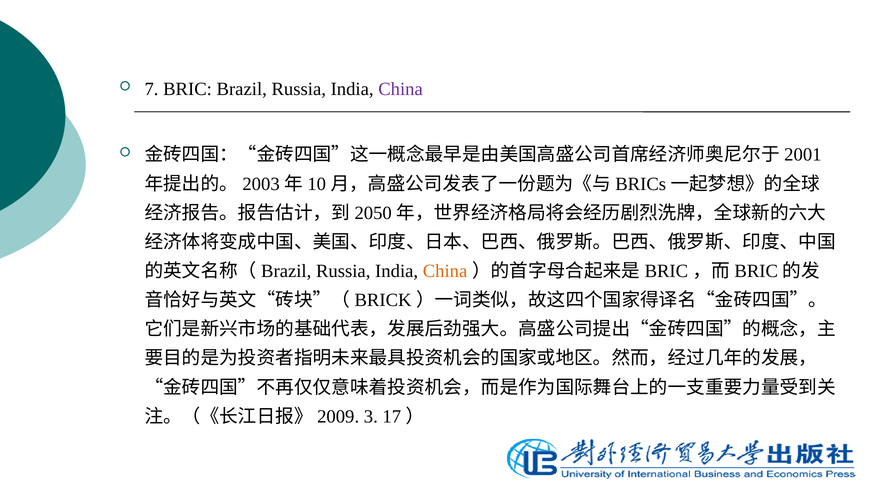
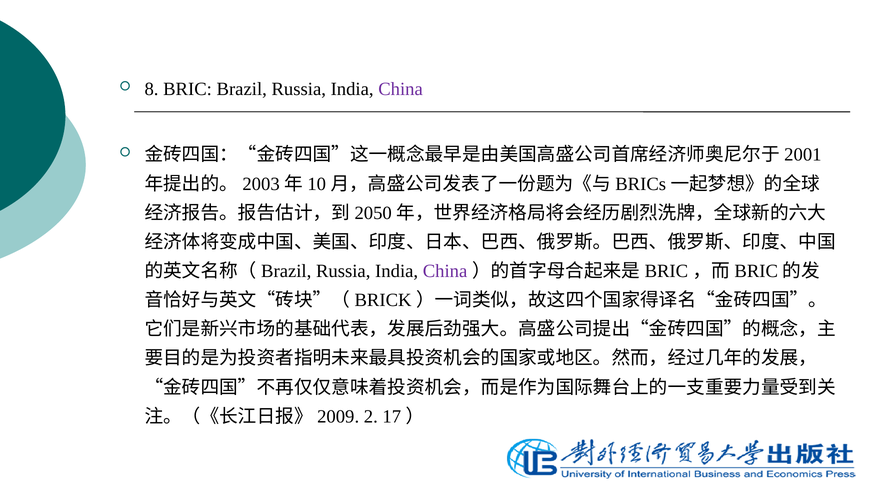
7: 7 -> 8 (152, 89)
China colour: orange -> purple (445, 271)
3: 3 -> 2 (371, 417)
